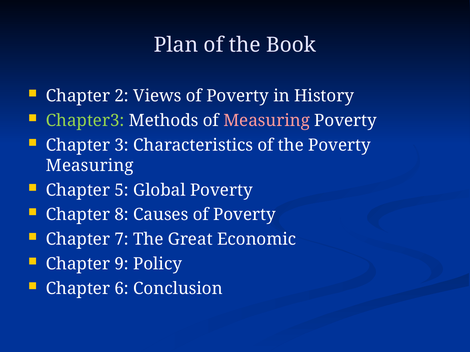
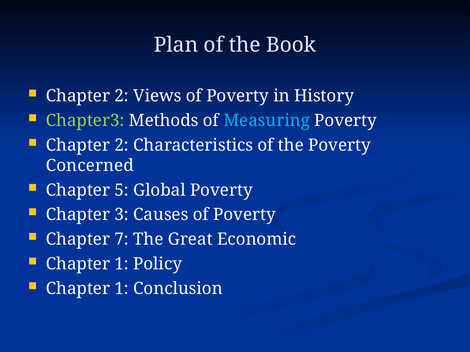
Measuring colour: pink -> light blue (267, 121)
3: 3 -> 2 (122, 145)
Measuring: Measuring -> Concerned (90, 166)
8: 8 -> 3 (122, 215)
9: 9 -> 1 (122, 264)
6: 6 -> 1 (122, 289)
